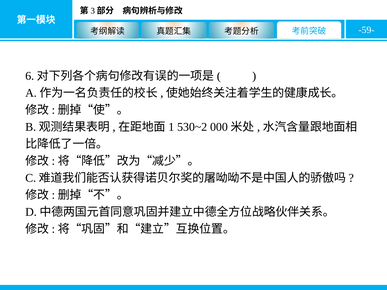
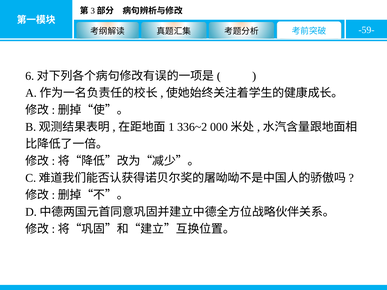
530~2: 530~2 -> 336~2 (192, 127)
